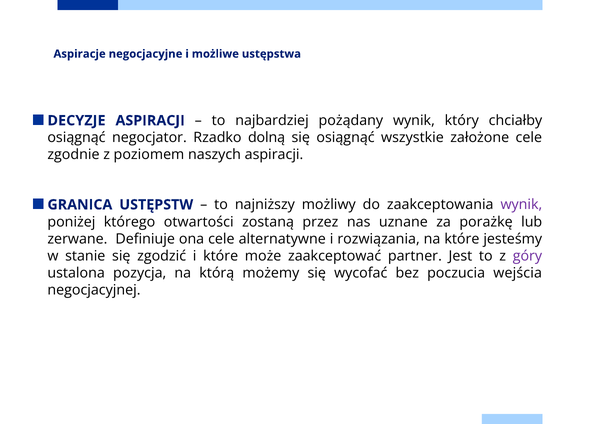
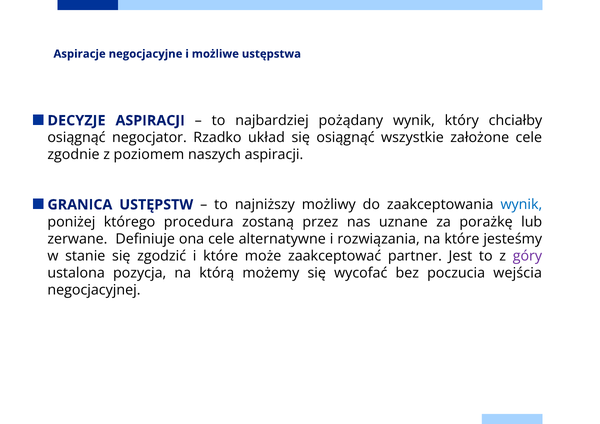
dolną: dolną -> układ (266, 138)
wynik colour: purple -> blue (521, 205)
otwartości: otwartości -> procedura (199, 222)
